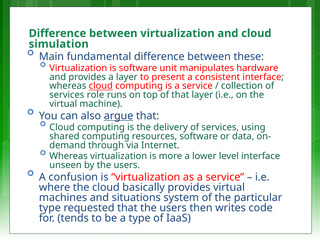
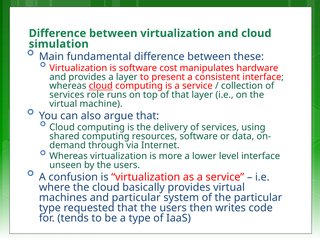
unit: unit -> cost (168, 68)
argue underline: present -> none (119, 116)
and situations: situations -> particular (136, 198)
